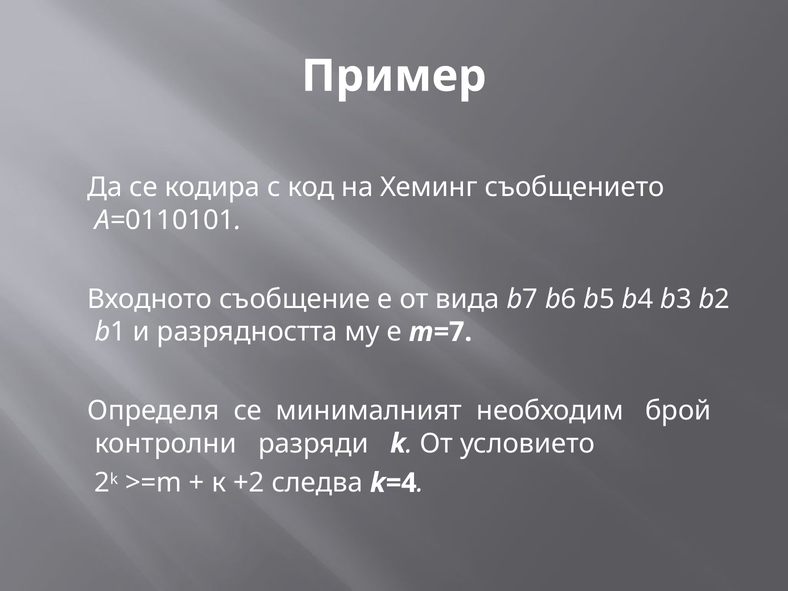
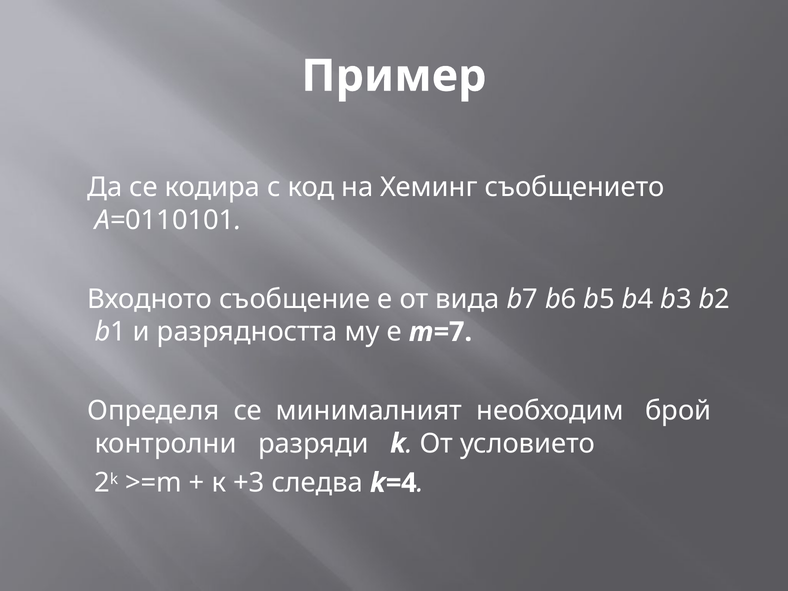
+2: +2 -> +3 (249, 483)
